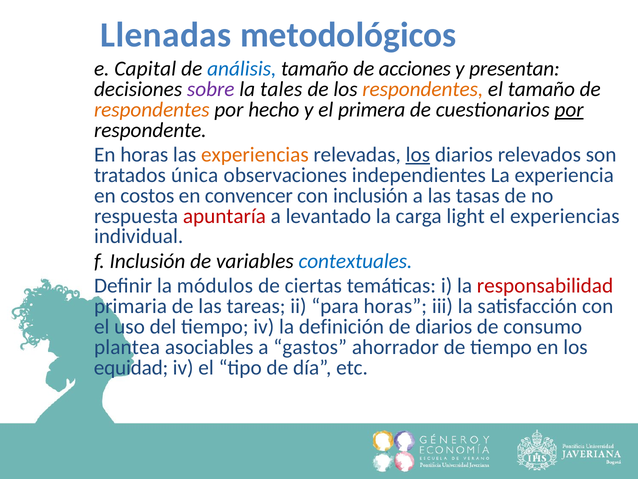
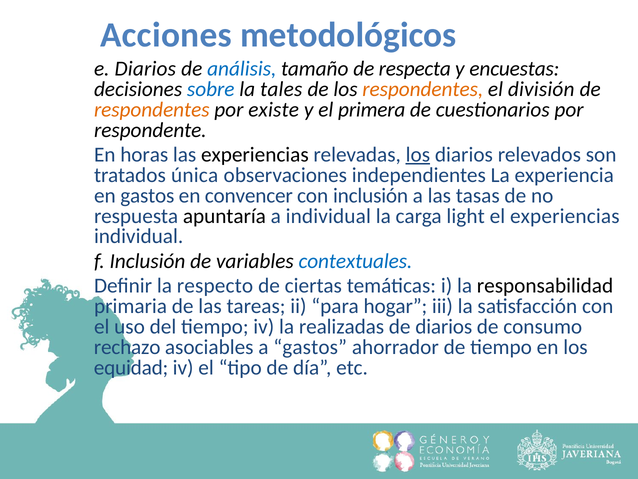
Llenadas: Llenadas -> Acciones (166, 35)
e Capital: Capital -> Diarios (145, 69)
acciones: acciones -> respecta (415, 69)
presentan: presentan -> encuestas (514, 69)
sobre colour: purple -> blue (211, 89)
el tamaño: tamaño -> división (541, 89)
hecho: hecho -> existe (274, 109)
por underline: present -> none (569, 109)
experiencias colour: orange -> black (255, 155)
en costos: costos -> gastos (147, 195)
apuntaría colour: red -> black (224, 216)
a levantado: levantado -> individual (328, 216)
módulos: módulos -> respecto (215, 286)
responsabilidad colour: red -> black (545, 286)
para horas: horas -> hogar (395, 306)
definición: definición -> realizadas (341, 326)
plantea: plantea -> rechazo (127, 347)
